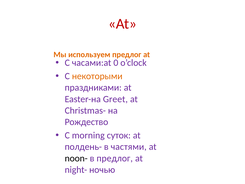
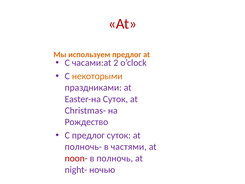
0: 0 -> 2 (116, 63)
Easter-на Greet: Greet -> Суток (115, 99)
С morning: morning -> предлог (88, 135)
полдень-: полдень- -> полночь- (83, 147)
noon- colour: black -> red (76, 158)
в предлог: предлог -> полночь (115, 158)
